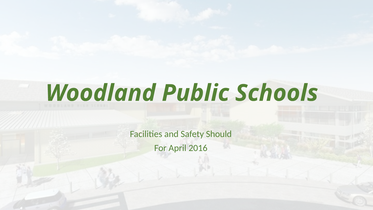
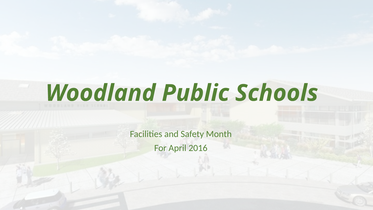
Should: Should -> Month (219, 134)
